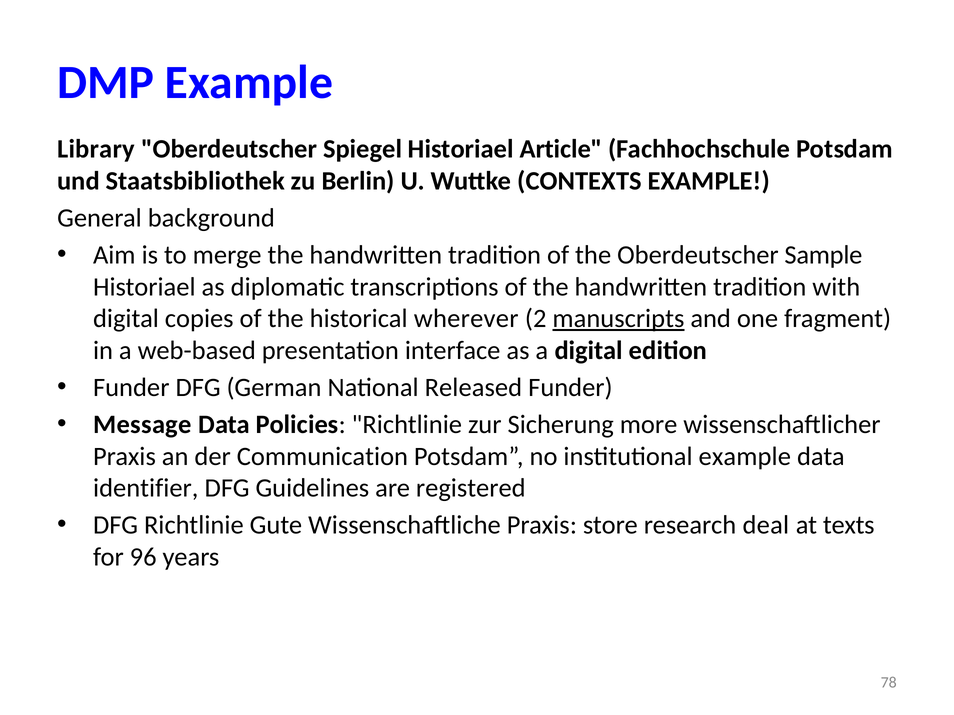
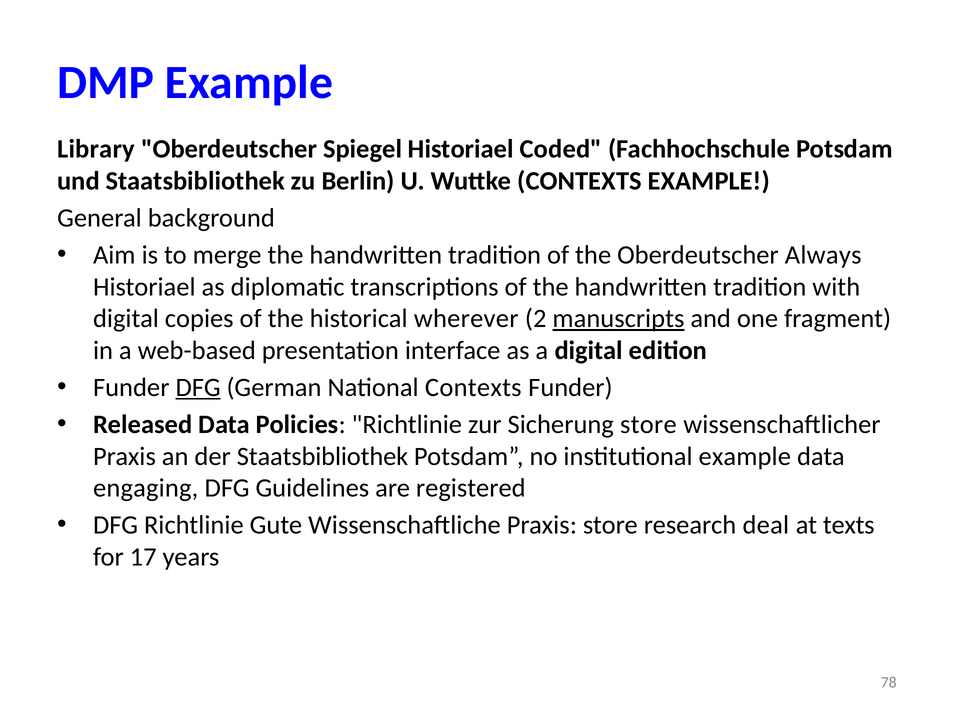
Article: Article -> Coded (561, 149)
Sample: Sample -> Always (823, 255)
DFG underline: none -> present (198, 388)
National Released: Released -> Contexts (473, 388)
Message: Message -> Released (143, 425)
Sicherung more: more -> store (648, 425)
der Communication: Communication -> Staatsbibliothek (323, 457)
identifier: identifier -> engaging (146, 488)
96: 96 -> 17 (143, 557)
